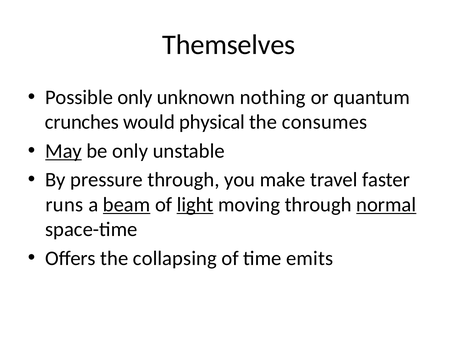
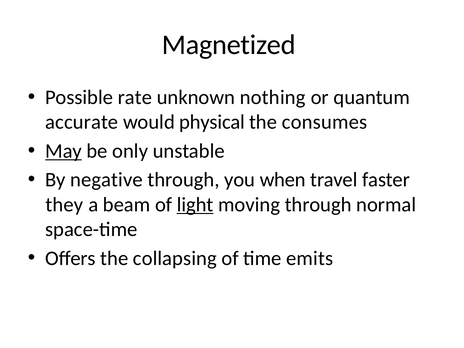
Themselves: Themselves -> Magnetized (229, 45)
Possible only: only -> rate (135, 97)
crunches: crunches -> accurate (82, 122)
pressure: pressure -> negative (106, 180)
make: make -> when (283, 180)
runs: runs -> they (64, 205)
beam underline: present -> none (127, 205)
normal underline: present -> none (386, 205)
